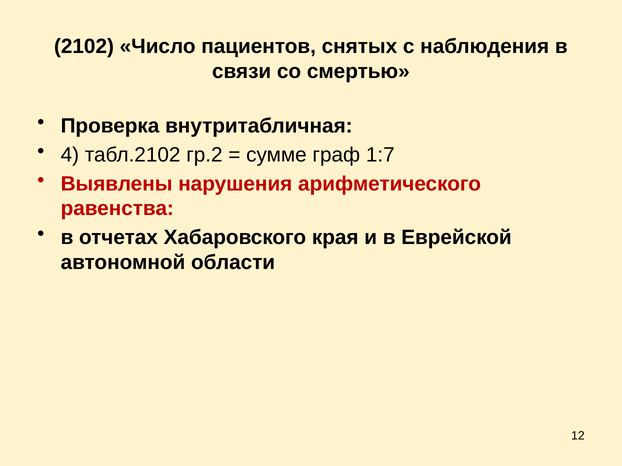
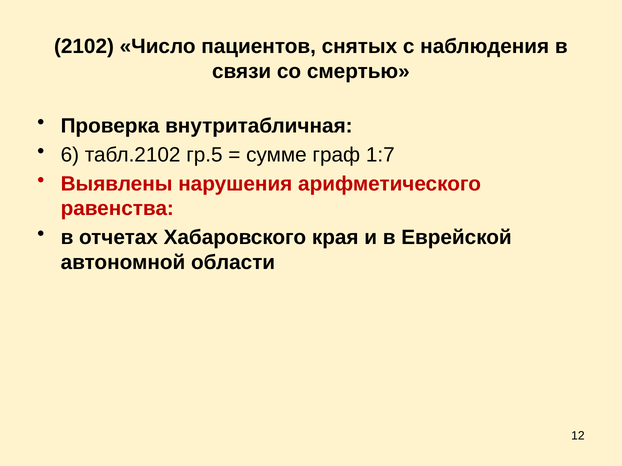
4: 4 -> 6 (70, 155)
гр.2: гр.2 -> гр.5 (204, 155)
